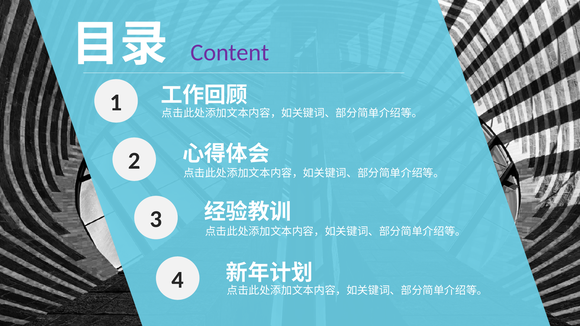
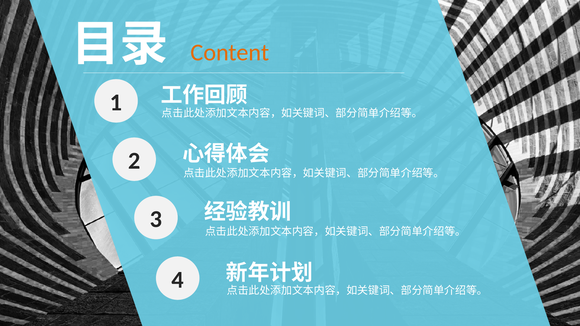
Content colour: purple -> orange (230, 52)
